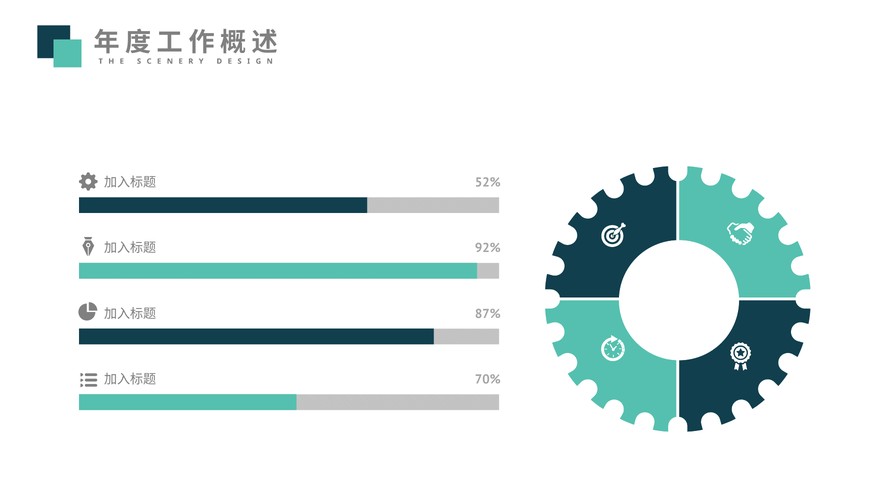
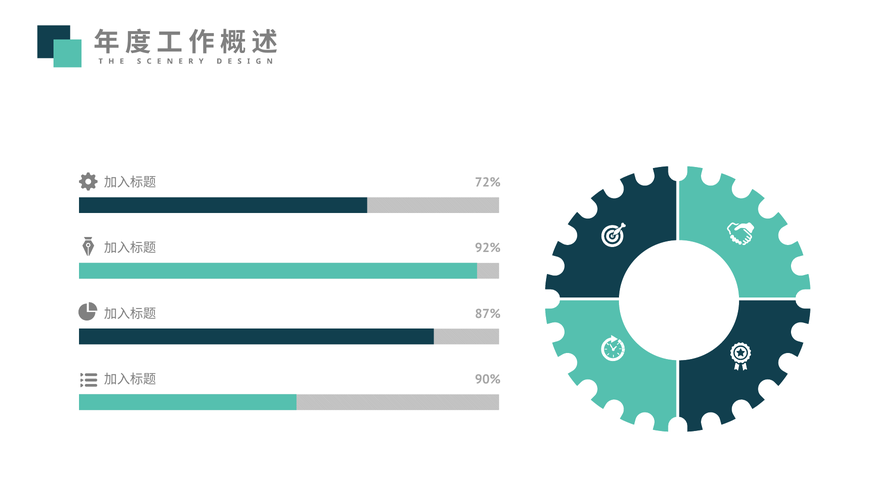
52%: 52% -> 72% (488, 182)
70%: 70% -> 90% (488, 379)
